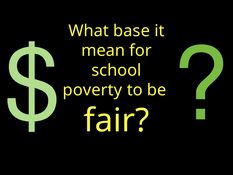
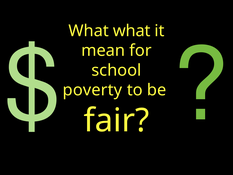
What base: base -> what (132, 31)
